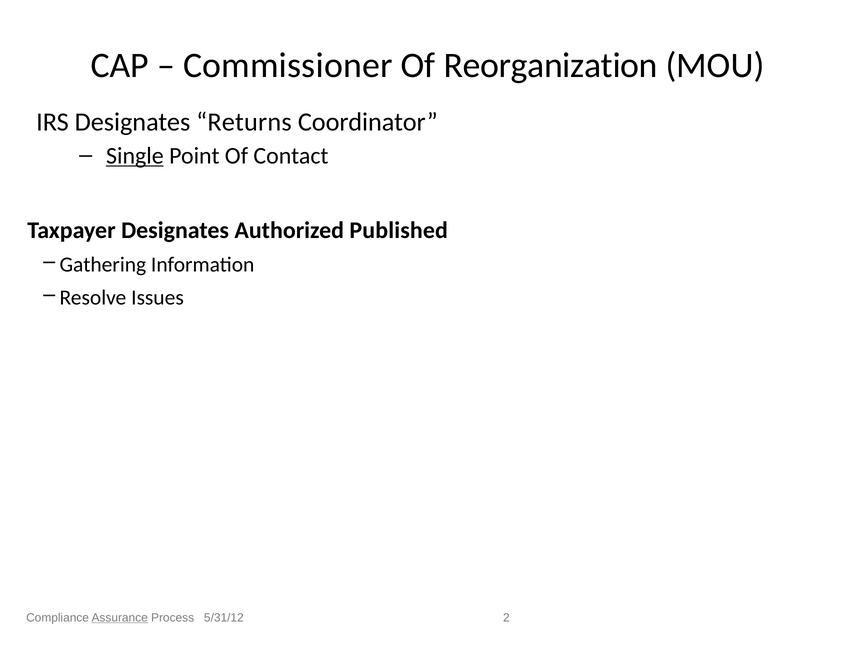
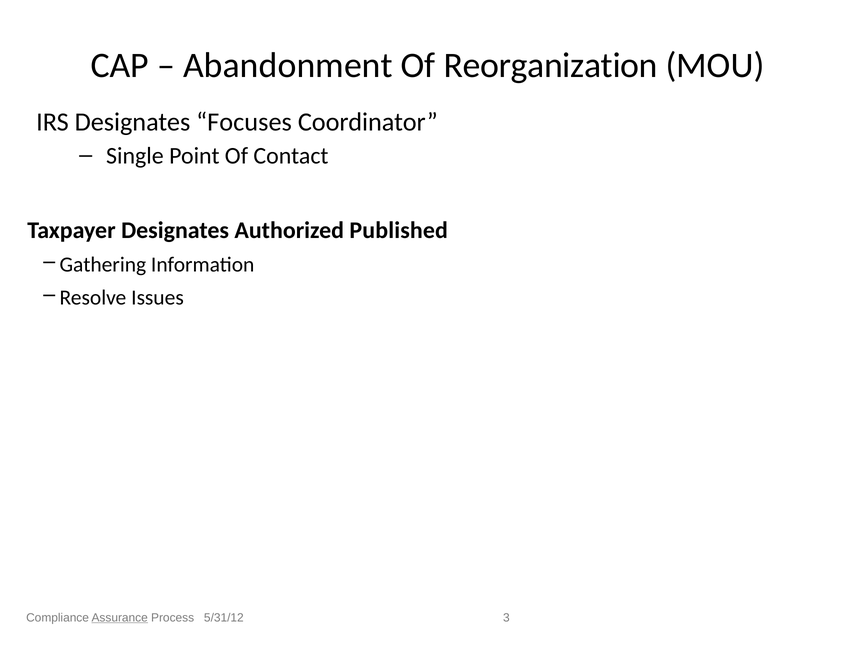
Commissioner: Commissioner -> Abandonment (288, 65)
Returns: Returns -> Focuses (244, 122)
Single underline: present -> none (135, 156)
2: 2 -> 3 (506, 618)
